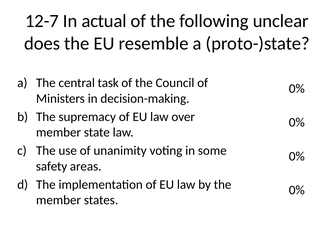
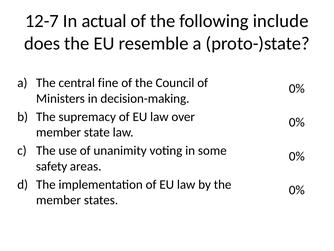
unclear: unclear -> include (281, 21)
task: task -> fine (108, 83)
